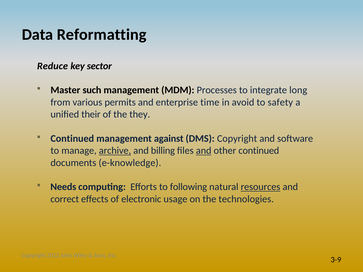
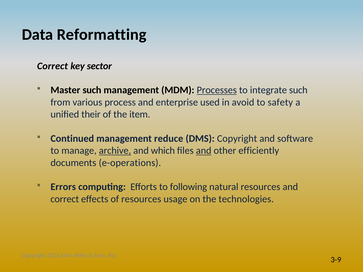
Reduce: Reduce -> Correct (52, 66)
Processes underline: none -> present (217, 90)
integrate long: long -> such (298, 90)
permits: permits -> process (120, 102)
time: time -> used (210, 102)
they: they -> item (140, 114)
against: against -> reduce (169, 139)
billing: billing -> which (163, 151)
other continued: continued -> efficiently (259, 151)
e-knowledge: e-knowledge -> e-operations (130, 163)
Needs: Needs -> Errors (63, 187)
resources underline: present -> none (260, 187)
of electronic: electronic -> resources (141, 199)
